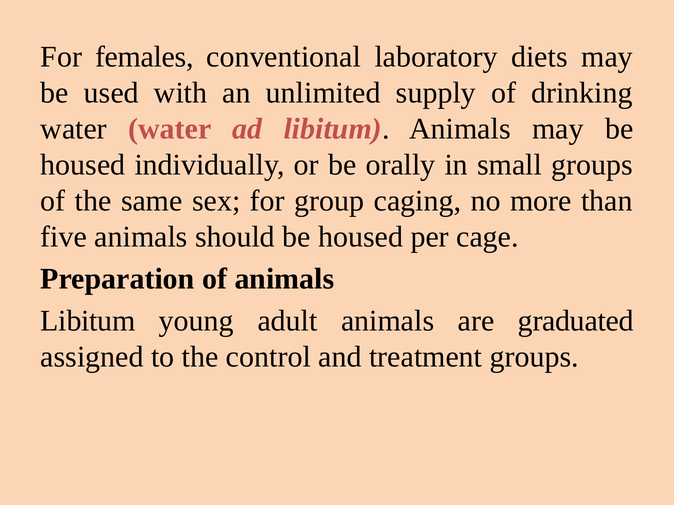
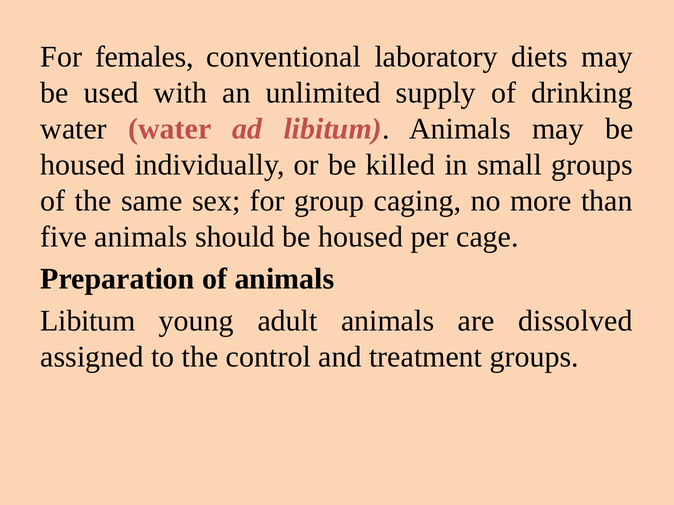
orally: orally -> killed (400, 165)
graduated: graduated -> dissolved (575, 321)
